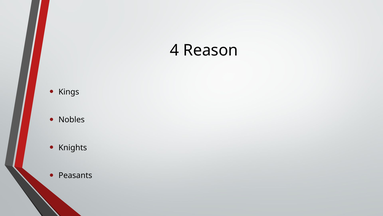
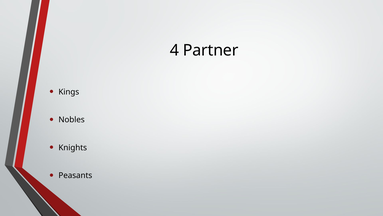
Reason: Reason -> Partner (211, 50)
